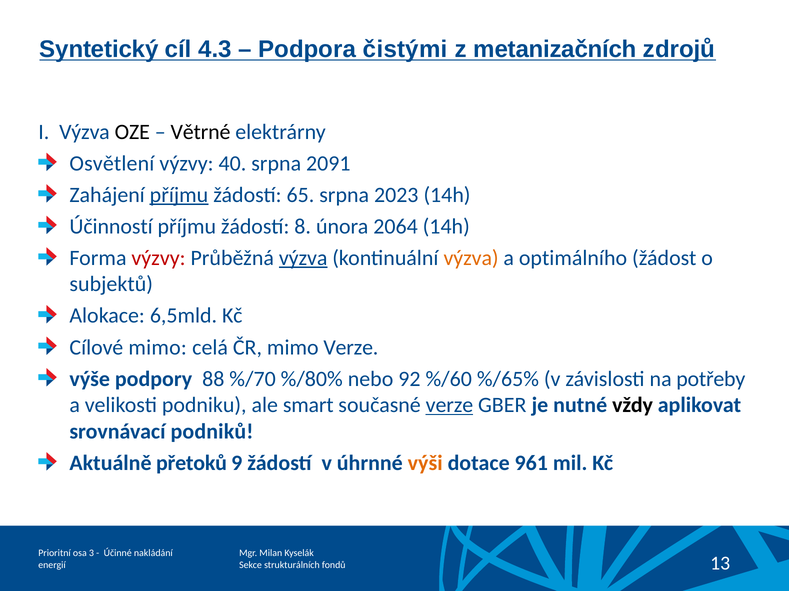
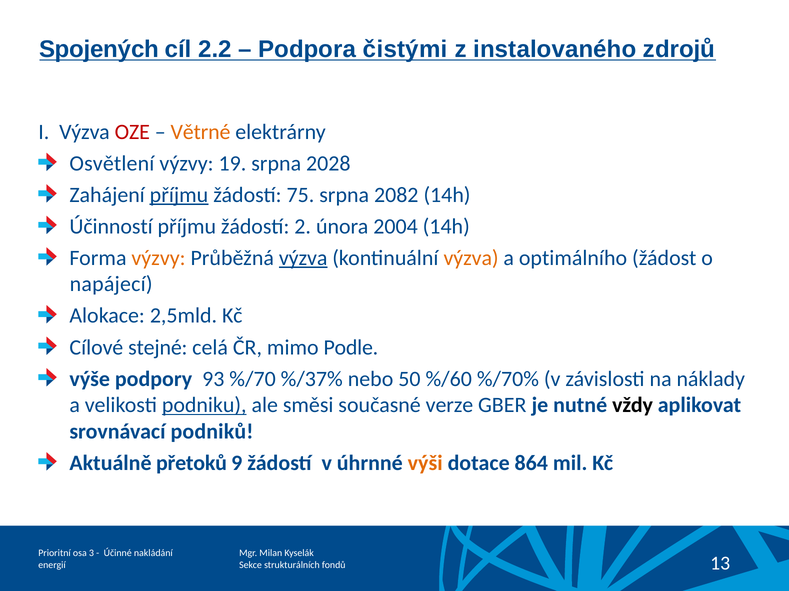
Syntetický: Syntetický -> Spojených (99, 49)
4.3: 4.3 -> 2.2 (215, 49)
metanizačních: metanizačních -> instalovaného (555, 49)
OZE colour: black -> red (132, 132)
Větrné colour: black -> orange (201, 132)
40: 40 -> 19 (232, 164)
2091: 2091 -> 2028 (328, 164)
65: 65 -> 75 (300, 195)
2023: 2023 -> 2082 (396, 195)
8: 8 -> 2 (303, 227)
2064: 2064 -> 2004 (396, 227)
výzvy colour: red -> orange (158, 258)
subjektů: subjektů -> napájecí (111, 285)
6,5mld: 6,5mld -> 2,5mld (184, 316)
Cílové mimo: mimo -> stejné (158, 348)
mimo Verze: Verze -> Podle (351, 348)
88: 88 -> 93 (213, 379)
%/80%: %/80% -> %/37% (312, 379)
92: 92 -> 50 (409, 379)
%/65%: %/65% -> %/70% (508, 379)
potřeby: potřeby -> náklady (711, 379)
podniku underline: none -> present (204, 406)
smart: smart -> směsi (308, 406)
verze underline: present -> none (449, 406)
961: 961 -> 864 (531, 463)
